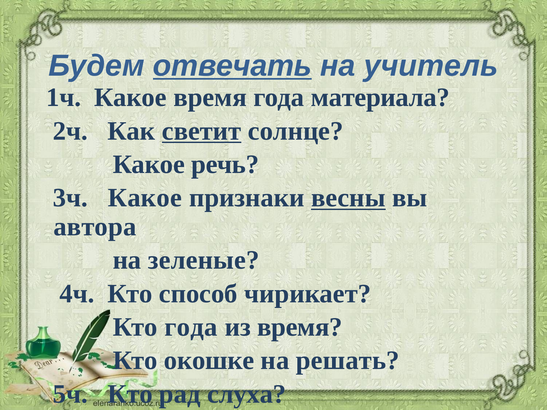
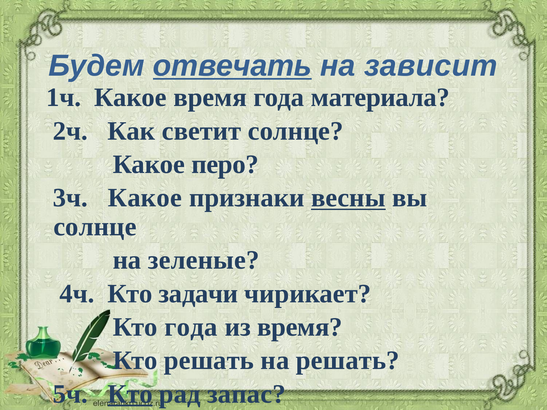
учитель: учитель -> зависит (431, 66)
светит underline: present -> none (202, 131)
речь: речь -> перо (225, 164)
автора: автора -> солнце (95, 227)
способ: способ -> задачи (198, 294)
Кто окошке: окошке -> решать (209, 361)
Кто underline: none -> present (130, 394)
слуха: слуха -> запас (246, 394)
